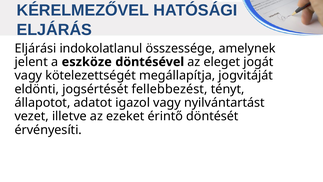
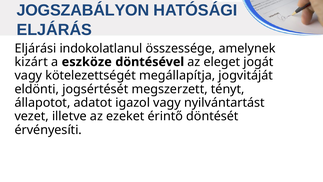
KÉRELMEZŐVEL: KÉRELMEZŐVEL -> JOGSZABÁLYON (83, 10)
jelent: jelent -> kizárt (31, 62)
fellebbezést: fellebbezést -> megszerzett (170, 89)
